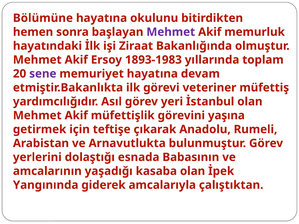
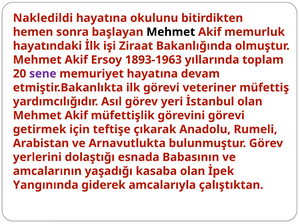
Bölümüne: Bölümüne -> Nakledildi (43, 18)
Mehmet colour: purple -> black (171, 32)
1893-1983: 1893-1983 -> 1893-1963 (153, 60)
görevini yaşına: yaşına -> görevi (226, 116)
